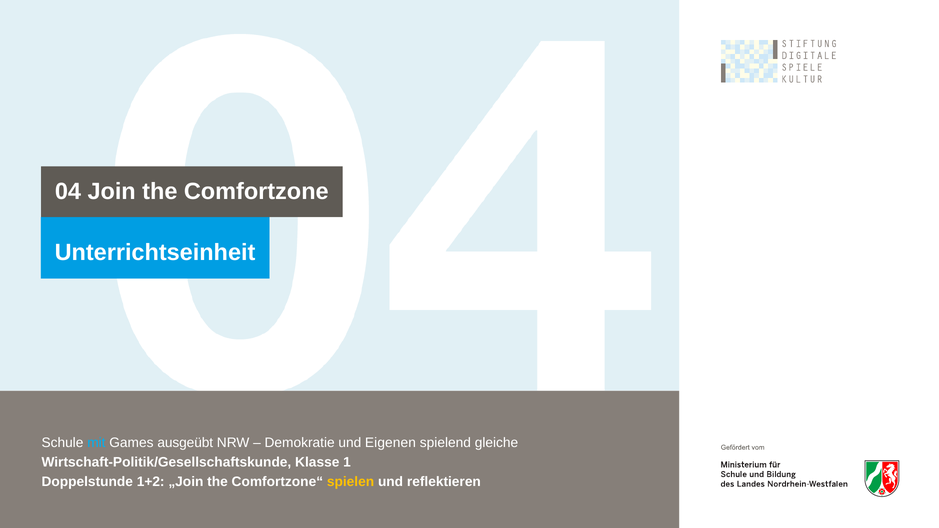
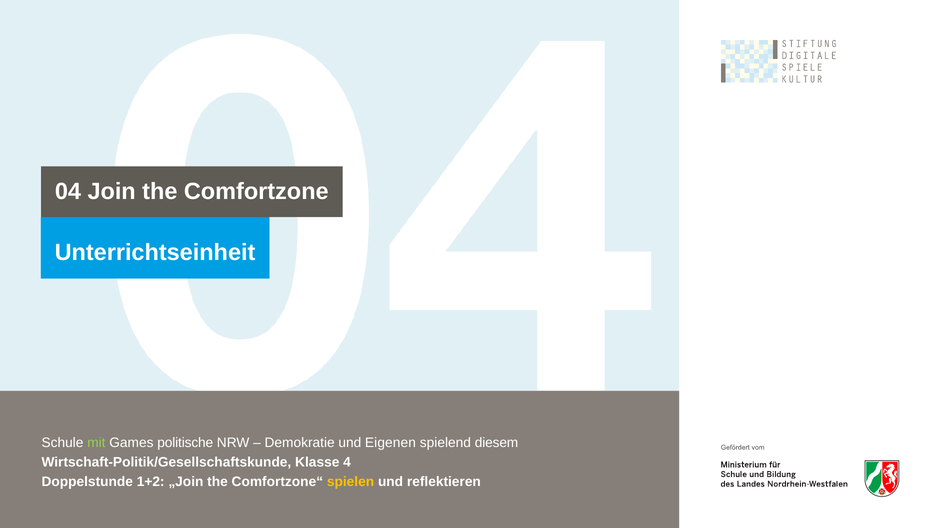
mit colour: light blue -> light green (96, 443)
ausgeübt: ausgeübt -> politische (185, 443)
gleiche: gleiche -> diesem (497, 443)
1: 1 -> 4 (347, 462)
